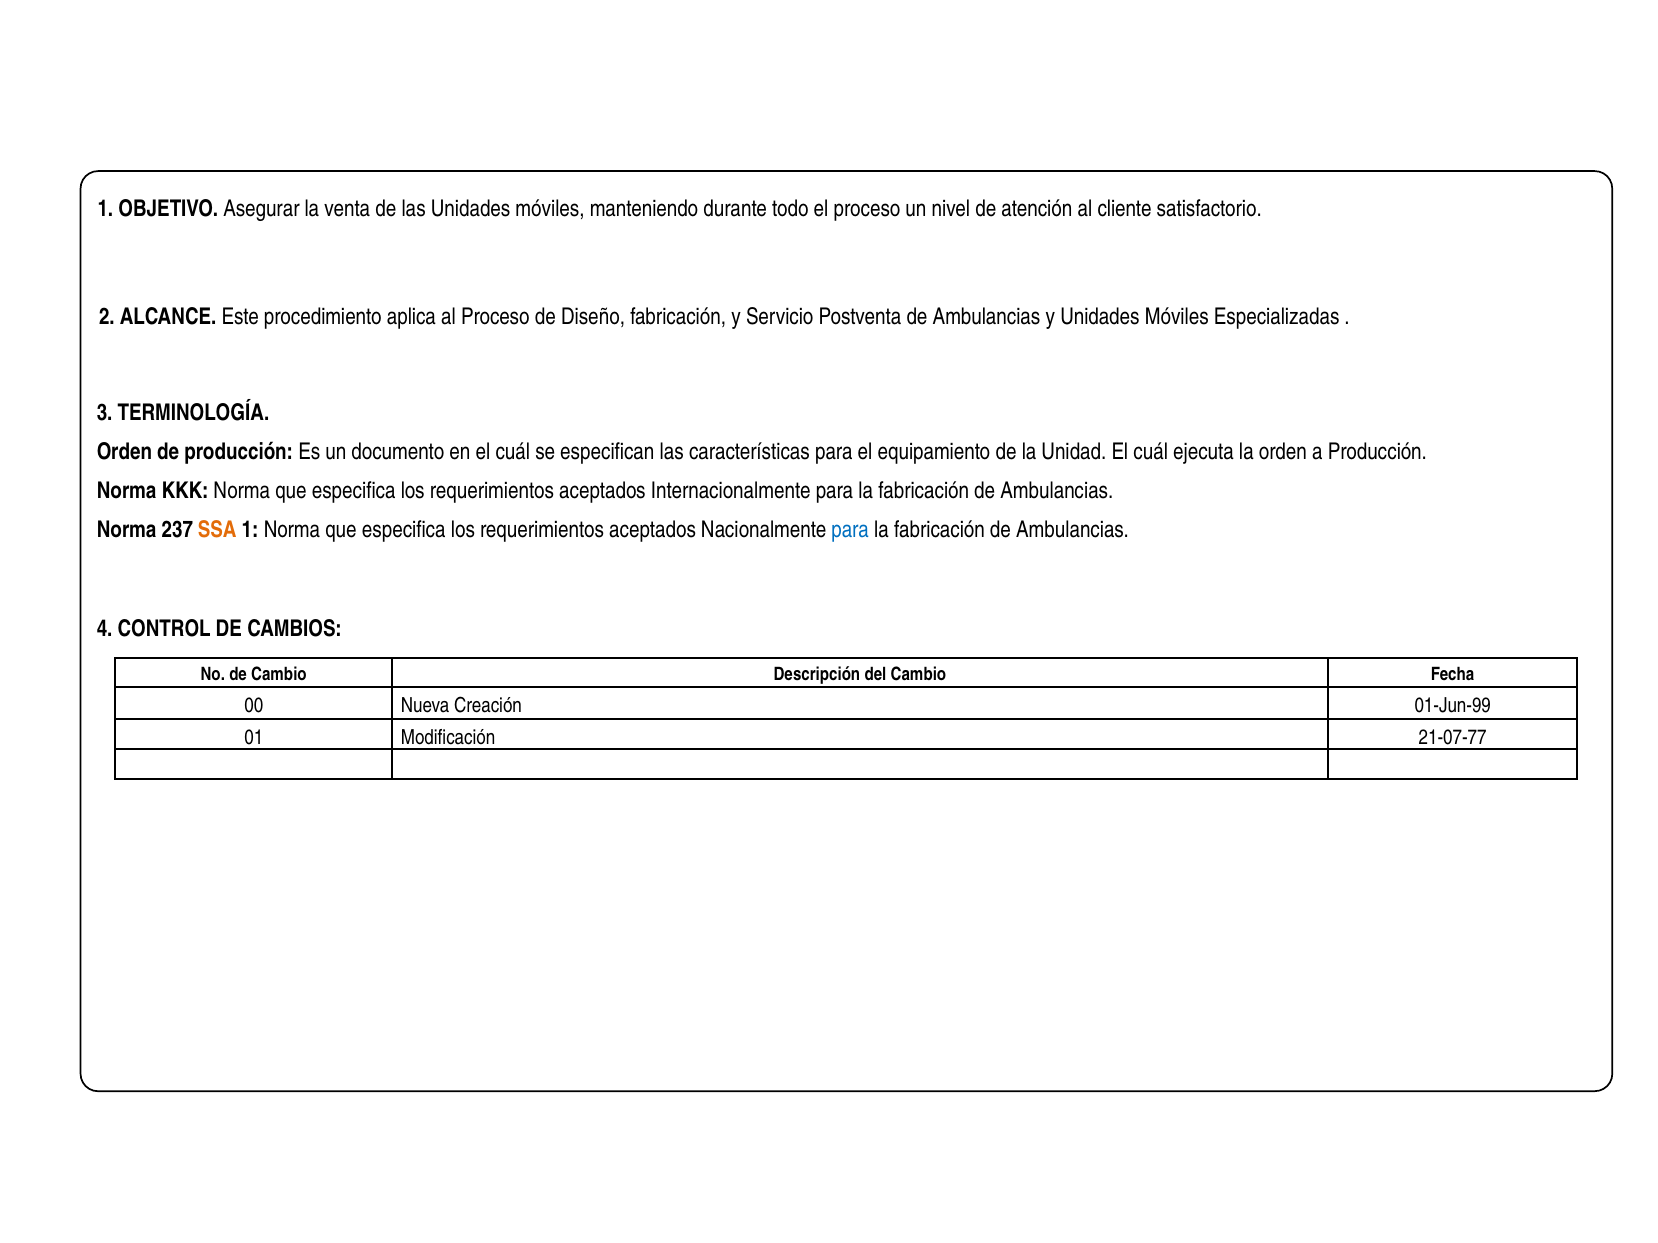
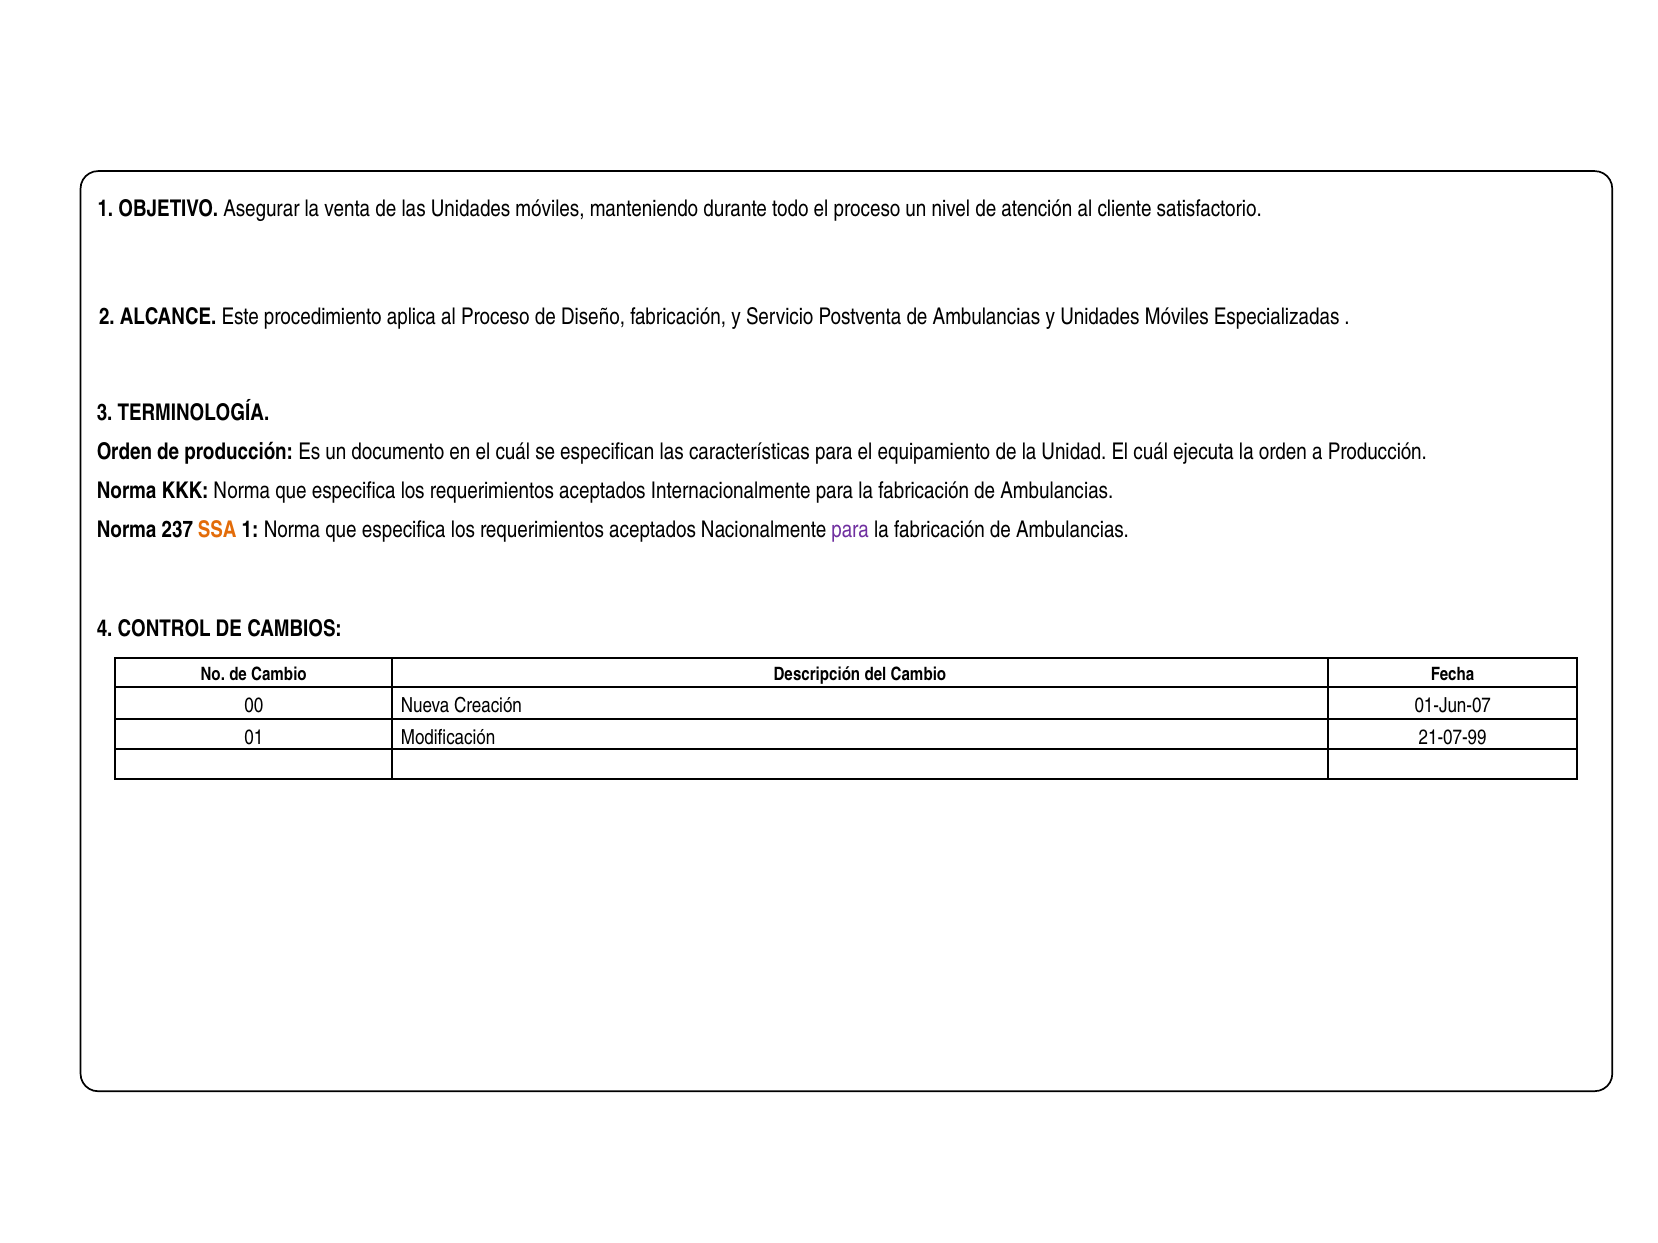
para colour: blue -> purple (850, 530)
01-Jun-99: 01-Jun-99 -> 01-Jun-07 (1453, 706)
21-07-77: 21-07-77 -> 21-07-99 (1453, 738)
